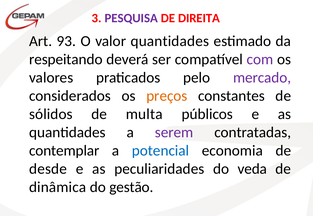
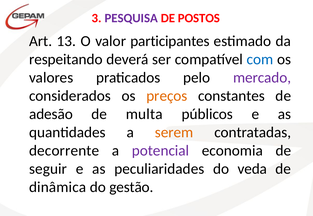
DIREITA: DIREITA -> POSTOS (199, 18)
93: 93 -> 13 (66, 41)
valor quantidades: quantidades -> participantes (170, 41)
com colour: purple -> blue (260, 60)
sólidos: sólidos -> adesão (51, 114)
serem colour: purple -> orange (174, 133)
contemplar: contemplar -> decorrente (64, 151)
potencial colour: blue -> purple (161, 151)
desde: desde -> seguir (48, 169)
